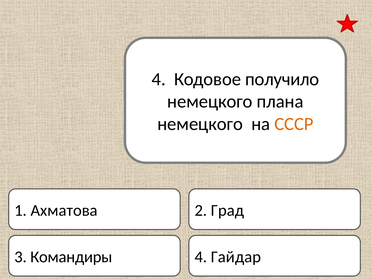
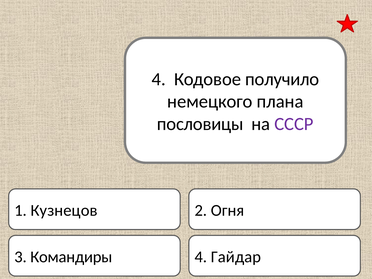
немецкого: немецкого -> пословицы (200, 124)
СССР colour: orange -> purple (294, 124)
Ахматова: Ахматова -> Кузнецов (64, 210)
Град: Град -> Огня (228, 210)
